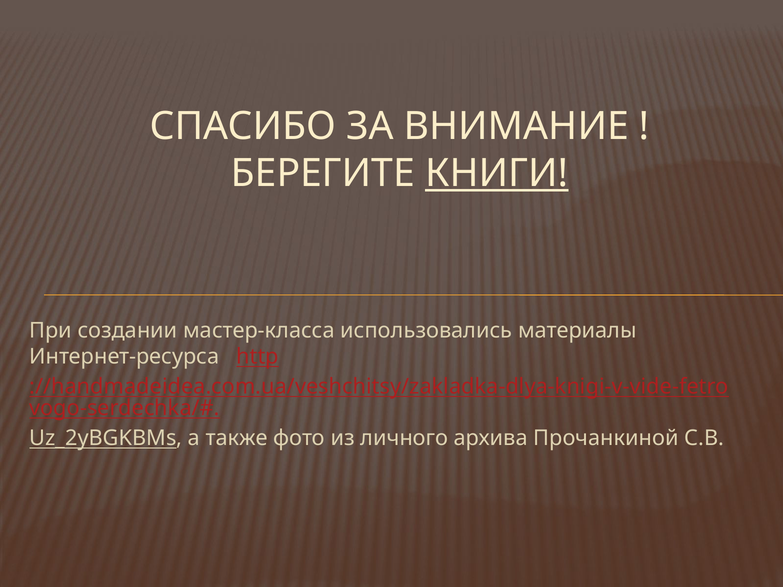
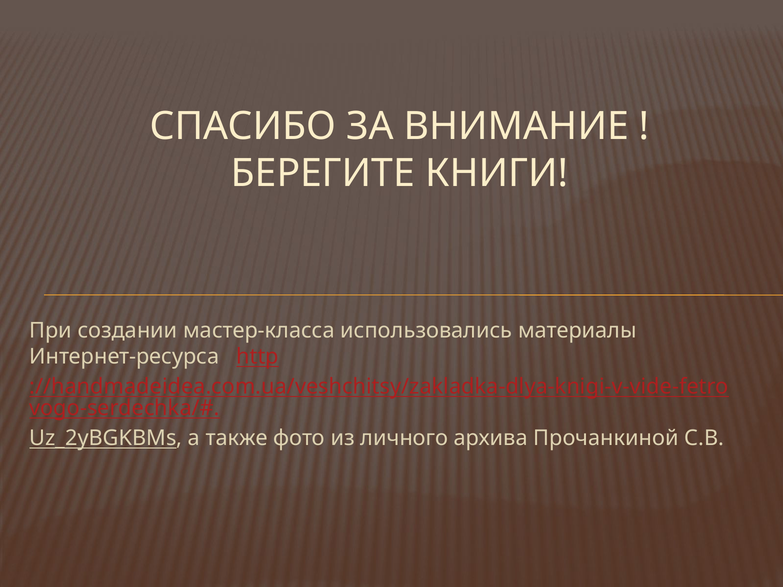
КНИГИ underline: present -> none (497, 173)
